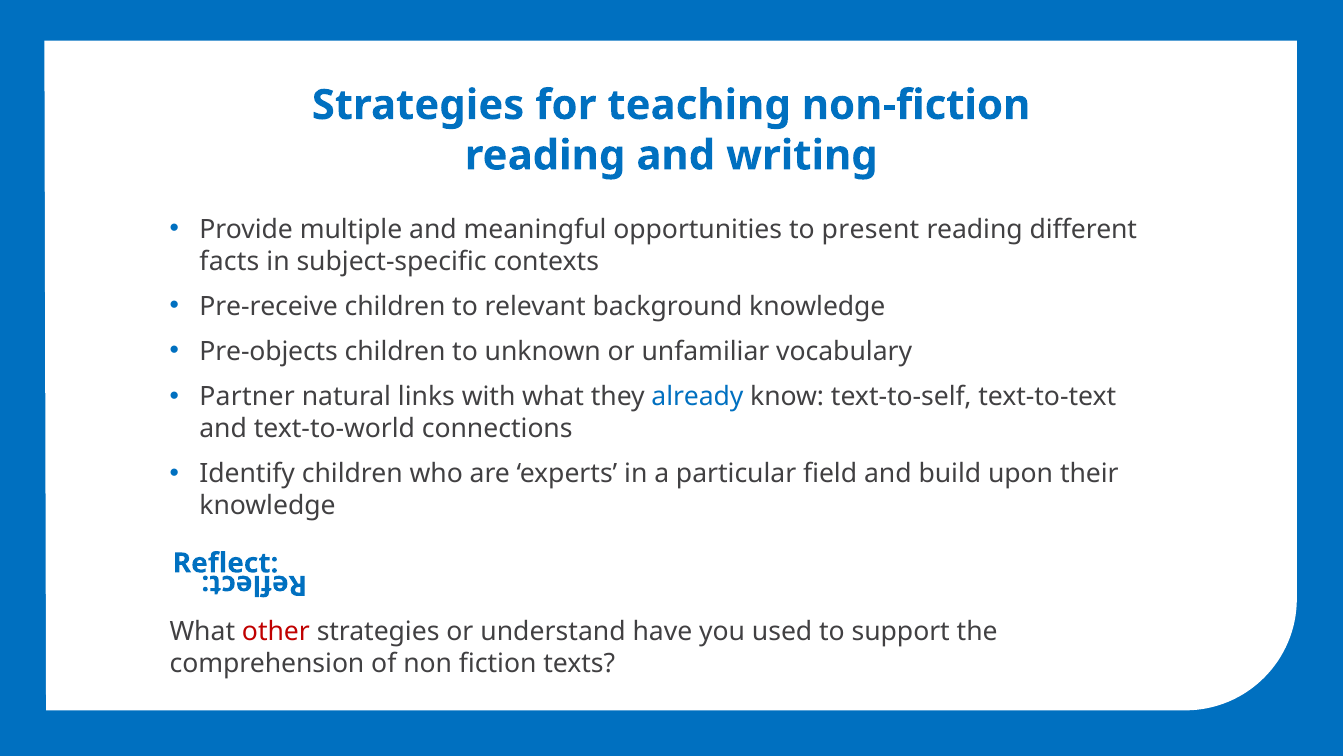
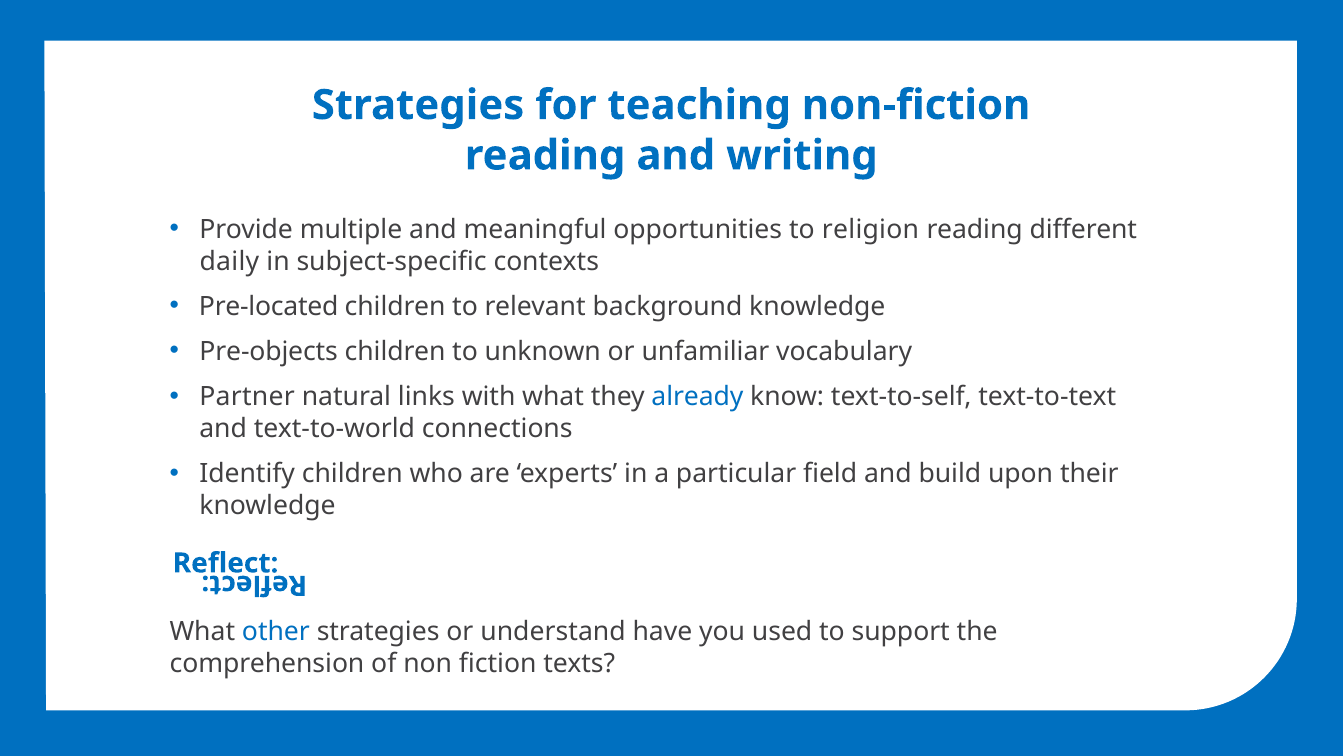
present: present -> religion (871, 229)
facts: facts -> daily (229, 261)
Pre-receive: Pre-receive -> Pre-located (269, 306)
other colour: red -> blue (276, 631)
